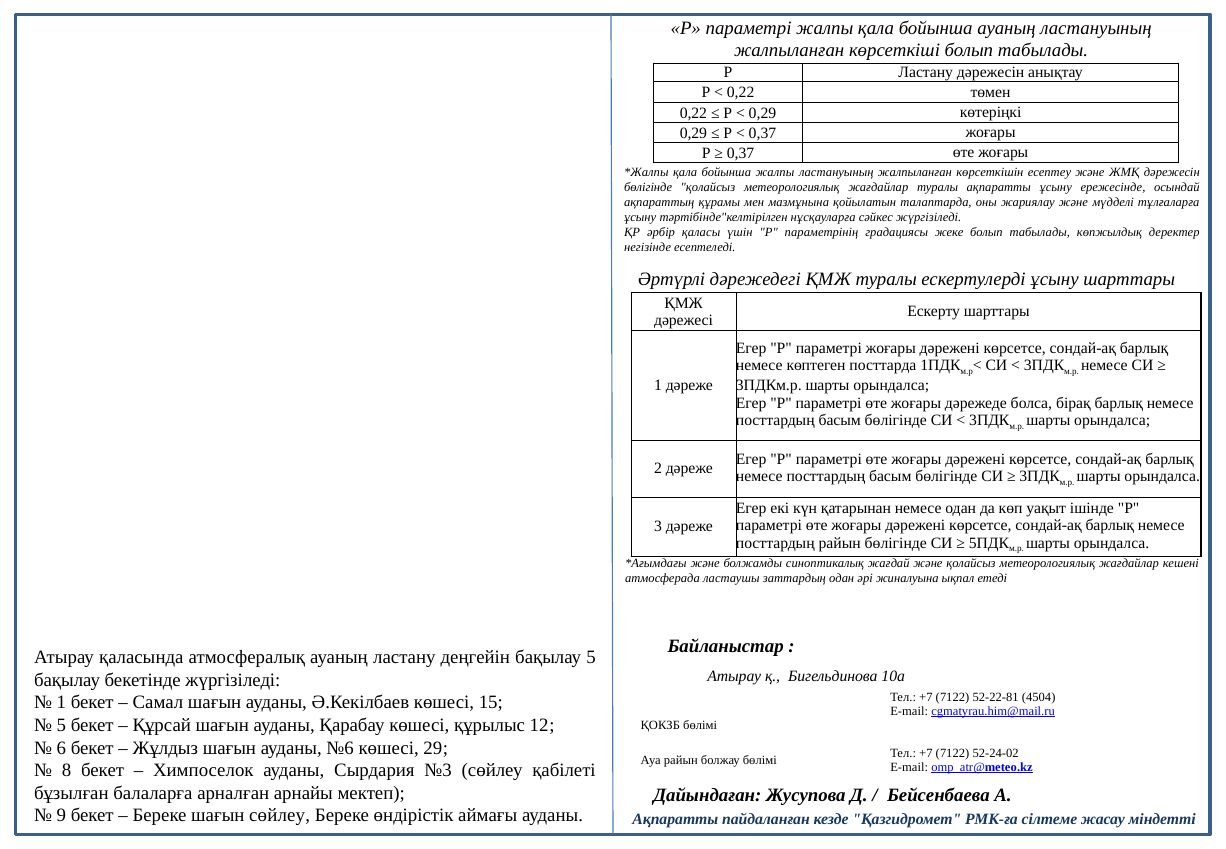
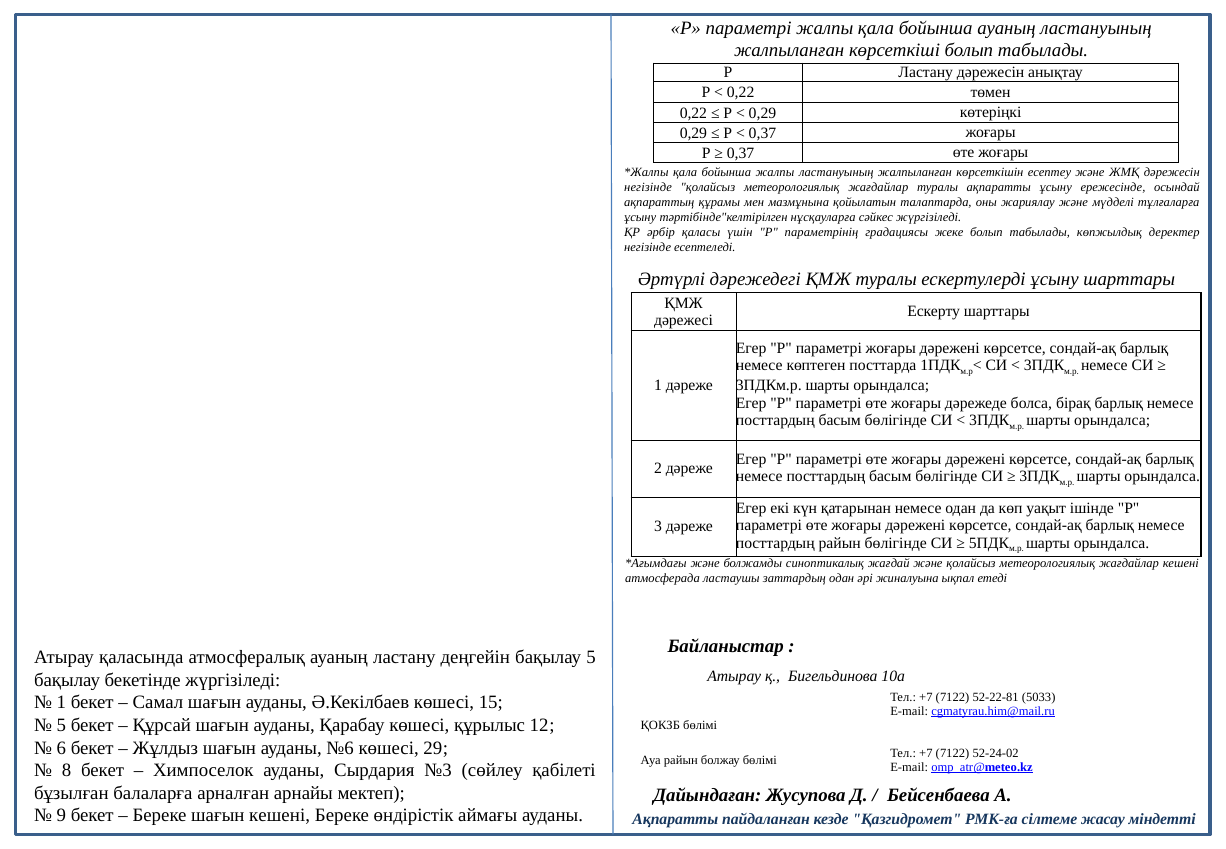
бөлігінде: бөлігінде -> негізінде (648, 187)
4504: 4504 -> 5033 (1039, 697)
шағын сөйлеу: сөйлеу -> кешені (280, 815)
